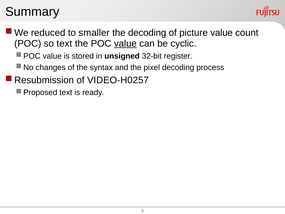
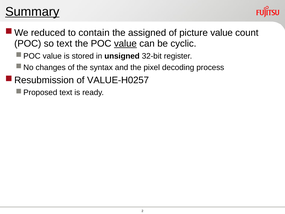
Summary underline: none -> present (32, 12)
smaller: smaller -> contain (94, 33)
the decoding: decoding -> assigned (147, 33)
VIDEO-H0257: VIDEO-H0257 -> VALUE-H0257 (118, 80)
